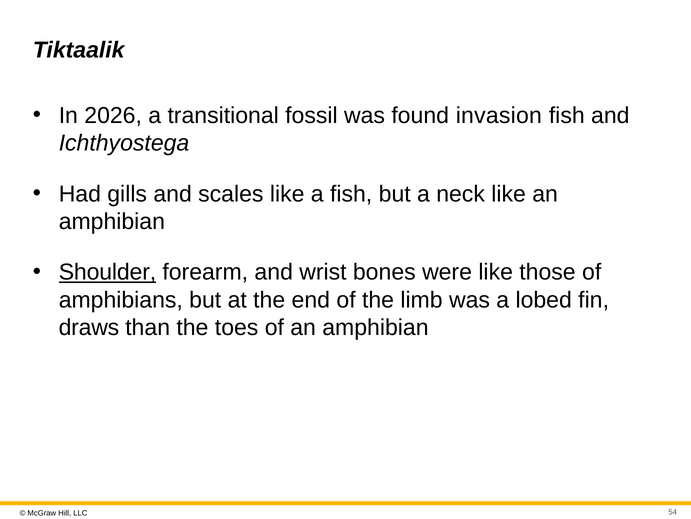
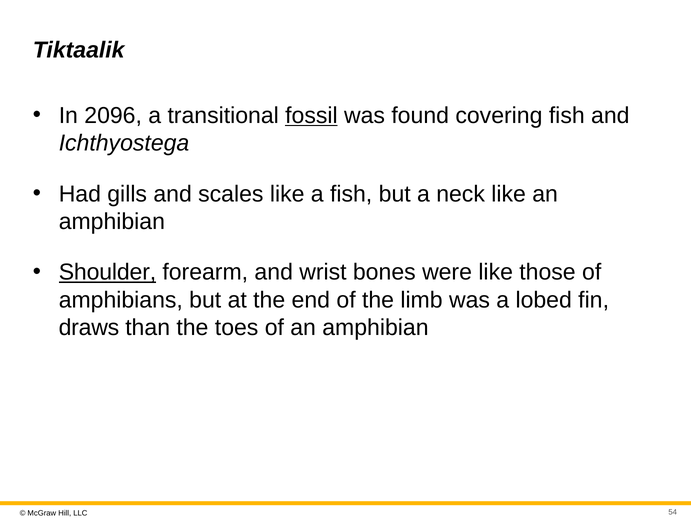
2026: 2026 -> 2096 (113, 115)
fossil underline: none -> present (311, 115)
invasion: invasion -> covering (499, 115)
